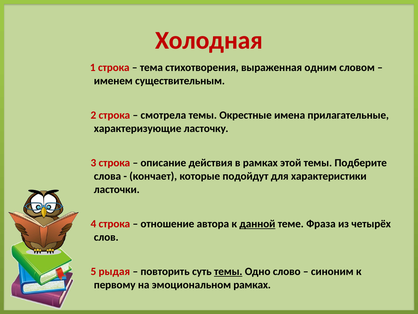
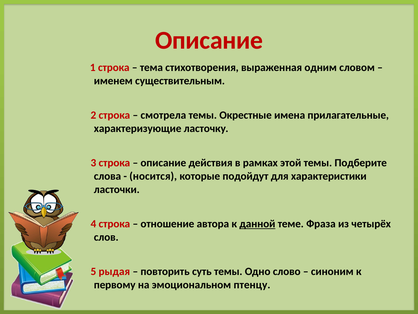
Холодная: Холодная -> Описание (209, 40)
кончает: кончает -> носится (153, 176)
темы underline: present -> none (228, 271)
эмоциональном рамках: рамках -> птенцу (252, 284)
